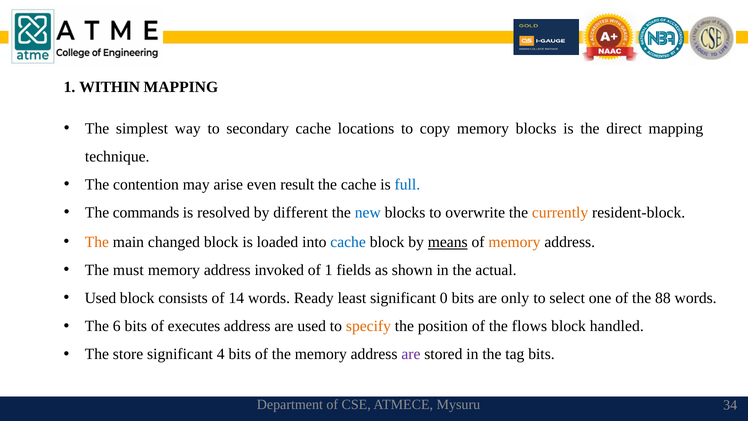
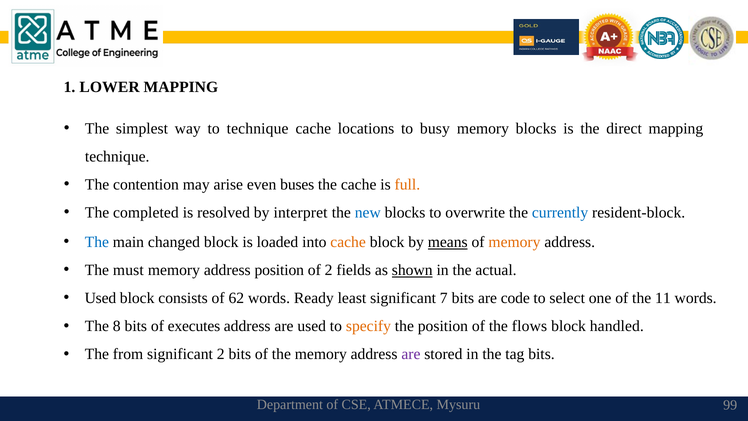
WITHIN: WITHIN -> LOWER (110, 87)
to secondary: secondary -> technique (258, 128)
copy: copy -> busy (435, 128)
result: result -> buses (297, 184)
full colour: blue -> orange (407, 184)
commands: commands -> completed (146, 213)
different: different -> interpret (301, 213)
currently colour: orange -> blue (560, 213)
The colour: orange -> blue (97, 242)
cache colour: blue -> orange (348, 242)
address invoked: invoked -> position (279, 270)
of 1: 1 -> 2 (329, 270)
shown underline: none -> present (412, 270)
14: 14 -> 62 (236, 298)
0: 0 -> 7 (444, 298)
only: only -> code (515, 298)
88: 88 -> 11 (663, 298)
6: 6 -> 8 (117, 326)
store: store -> from (128, 354)
significant 4: 4 -> 2 (221, 354)
34: 34 -> 99 (730, 405)
